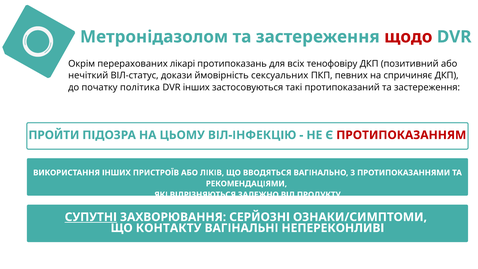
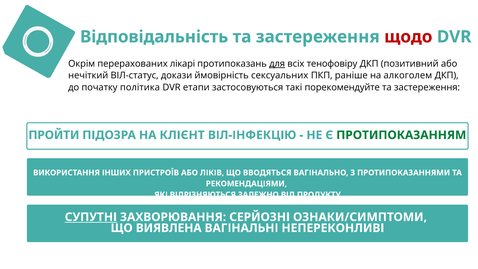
Метронідазолом: Метронідазолом -> Відповідальність (154, 37)
для underline: none -> present (277, 64)
певних: певних -> раніше (351, 76)
спричиняє: спричиняє -> алкоголем (408, 76)
DVR інших: інших -> етапи (196, 87)
протипоказаний: протипоказаний -> порекомендуйте (342, 87)
ЦЬОМУ: ЦЬОМУ -> КЛІЄНТ (182, 135)
ПРОТИПОКАЗАННЯМ colour: red -> green (401, 135)
КОНТАКТУ: КОНТАКТУ -> ВИЯВЛЕНА (169, 228)
